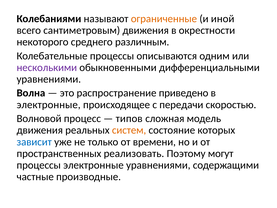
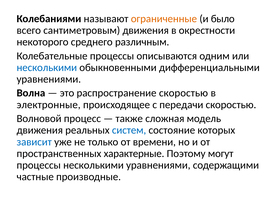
иной: иной -> было (223, 19)
несколькими colour: purple -> blue (47, 67)
распространение приведено: приведено -> скоростью (183, 93)
типов: типов -> также (129, 118)
систем colour: orange -> blue (129, 130)
реализовать: реализовать -> характерные (134, 153)
процессы электронные: электронные -> несколькими (93, 165)
